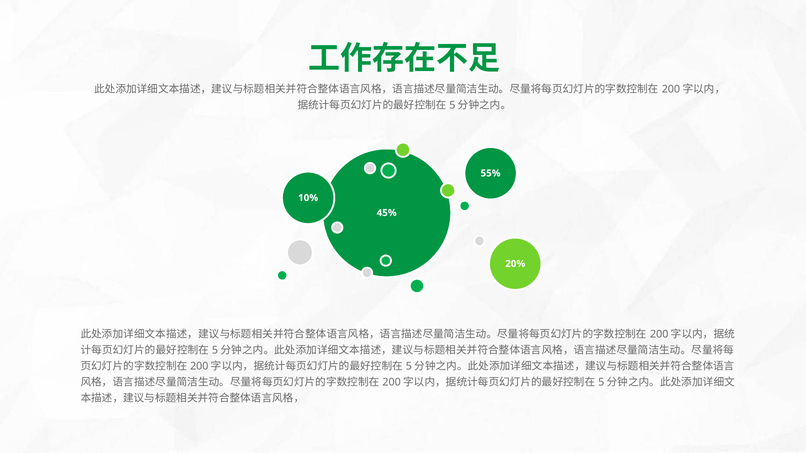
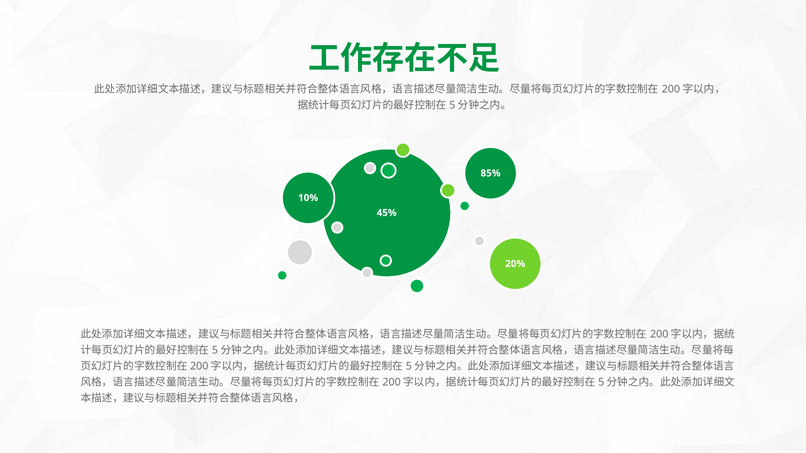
55%: 55% -> 85% (491, 173)
